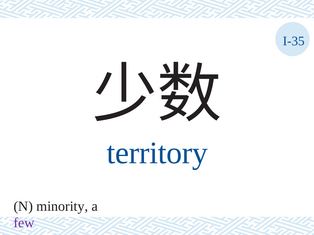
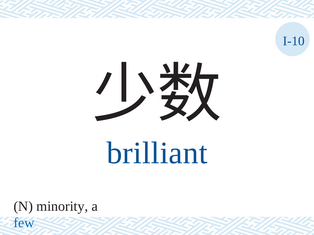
I-35: I-35 -> I-10 (294, 41)
territory: territory -> brilliant (157, 153)
few colour: purple -> blue (24, 223)
